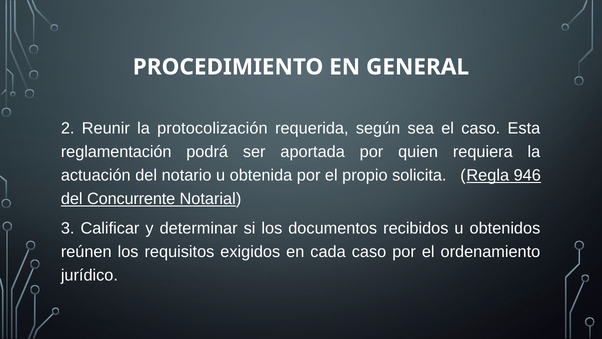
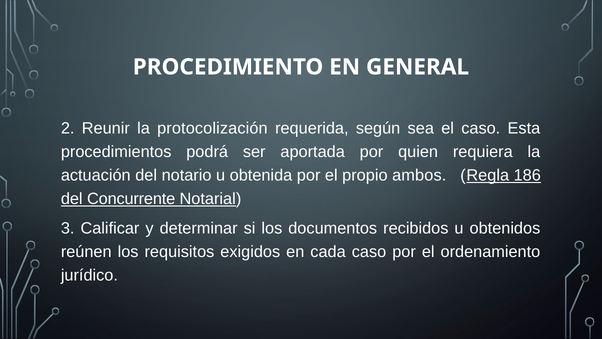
reglamentación: reglamentación -> procedimientos (116, 152)
solicita: solicita -> ambos (419, 175)
946: 946 -> 186 (527, 175)
